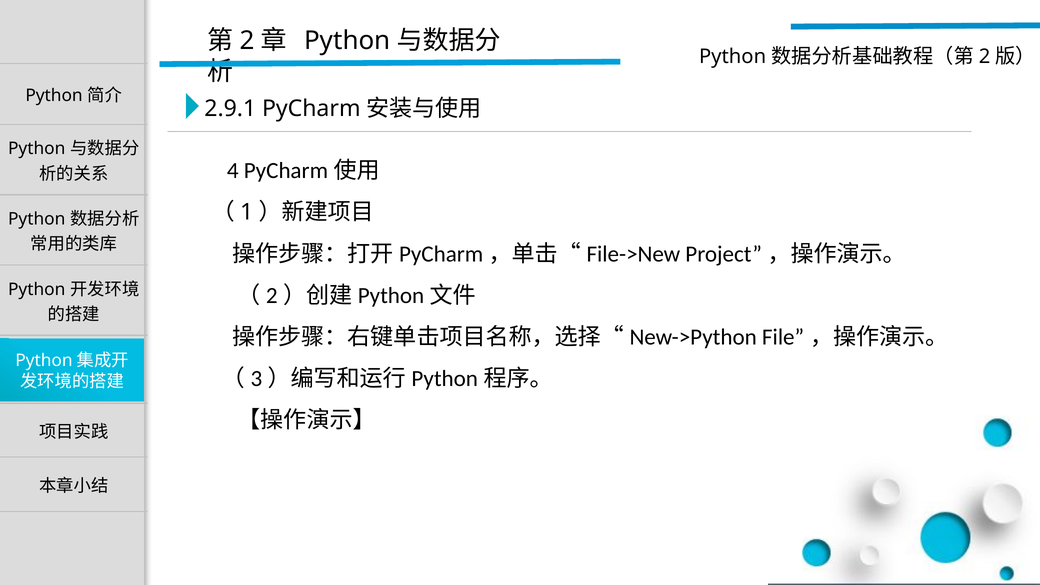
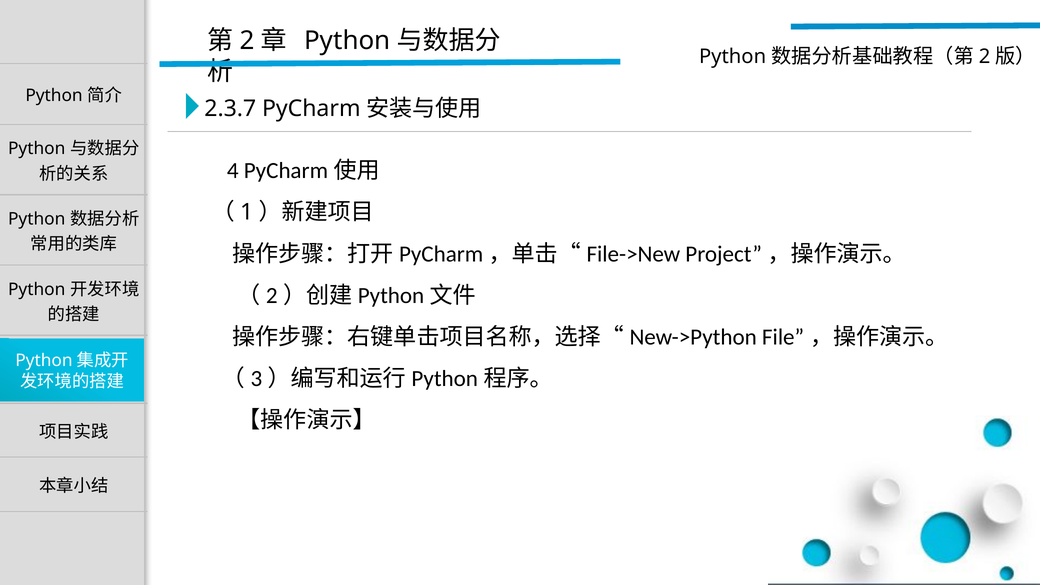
2.9.1: 2.9.1 -> 2.3.7 (230, 109)
